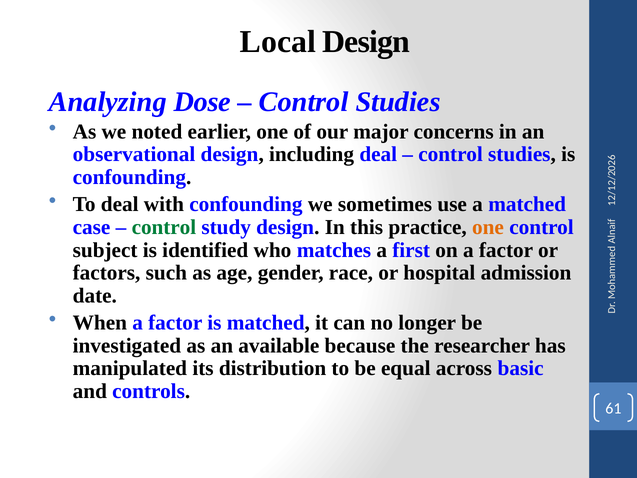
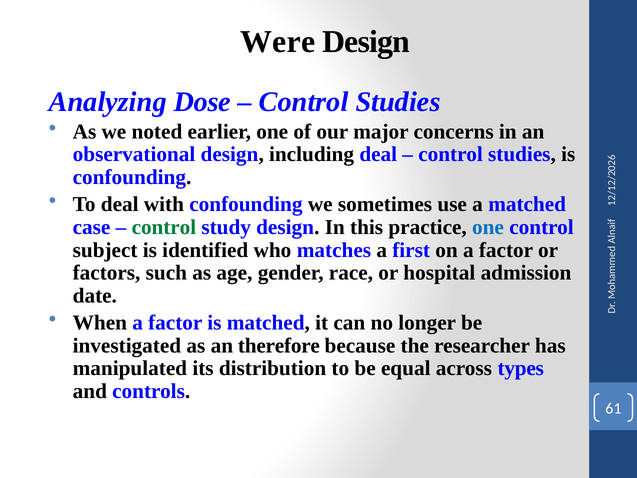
Local: Local -> Were (278, 42)
one colour: orange -> blue (488, 227)
available: available -> therefore (279, 345)
basic: basic -> types (521, 368)
